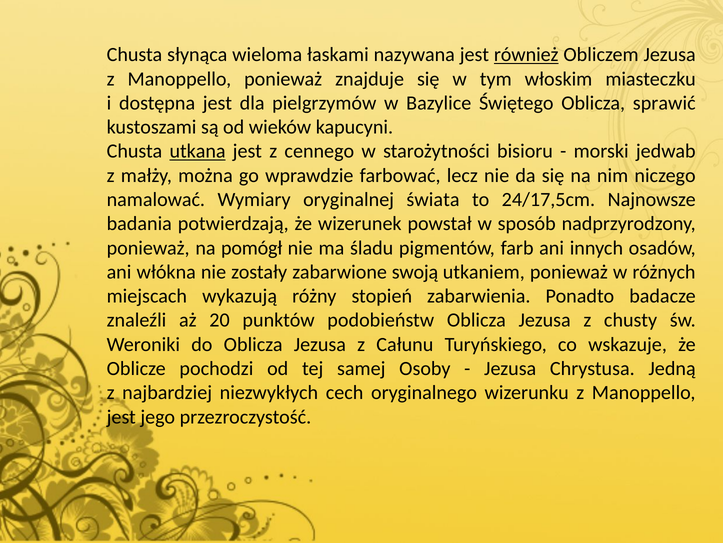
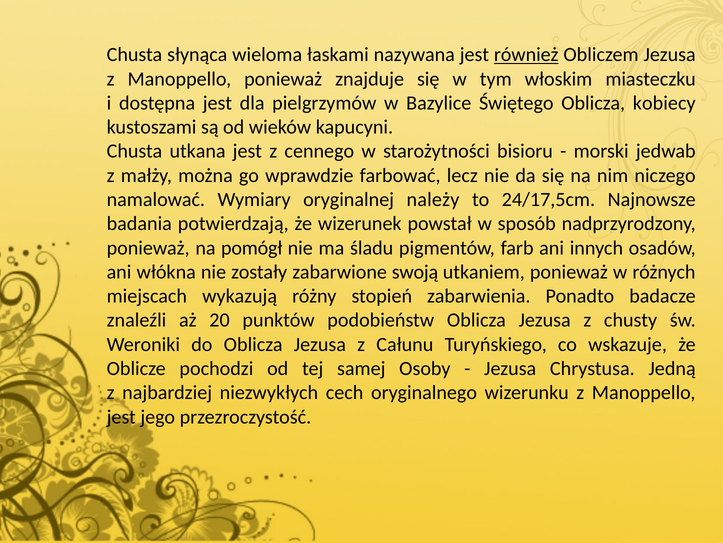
sprawić: sprawić -> kobiecy (664, 103)
utkana underline: present -> none (198, 151)
świata: świata -> należy (433, 199)
